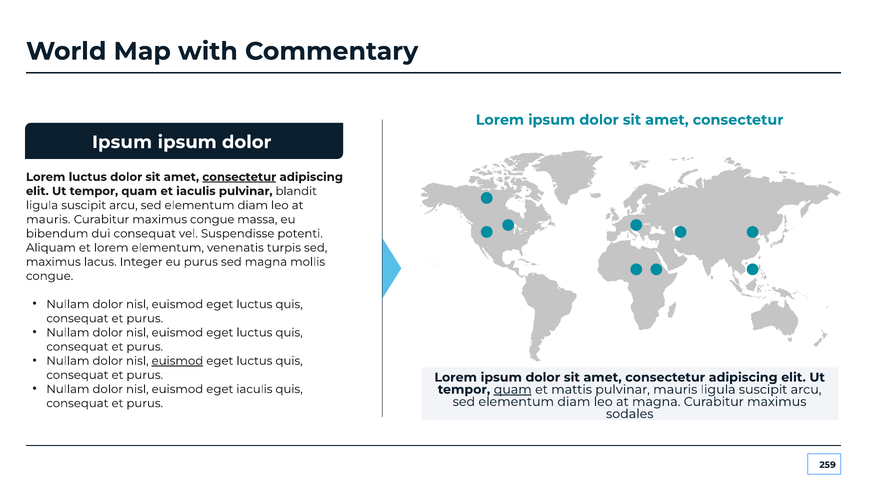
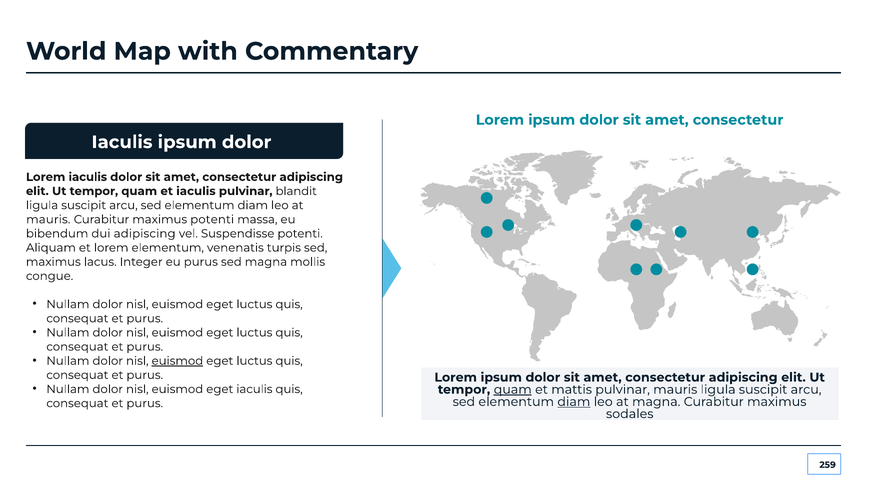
Ipsum: Ipsum -> Iaculis (122, 142)
Lorem luctus: luctus -> iaculis (88, 177)
consectetur underline: present -> none (239, 177)
maximus congue: congue -> potenti (212, 219)
dui consequat: consequat -> adipiscing (145, 233)
diam underline: none -> present (574, 402)
